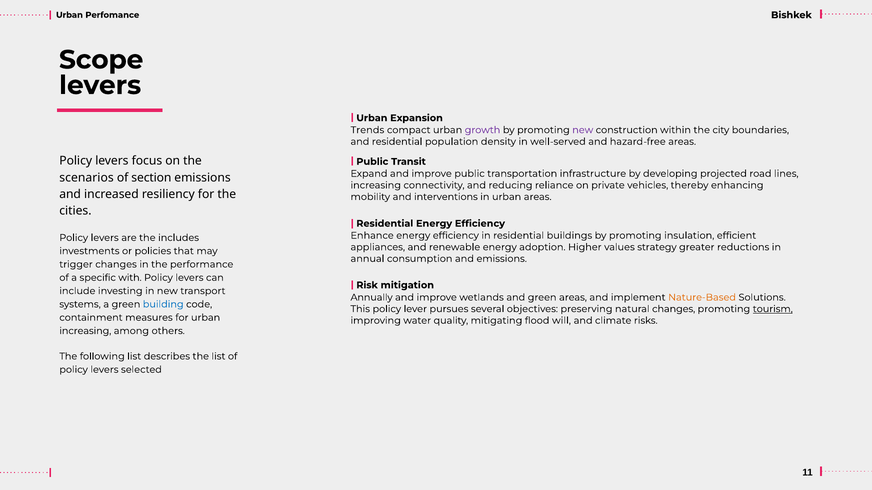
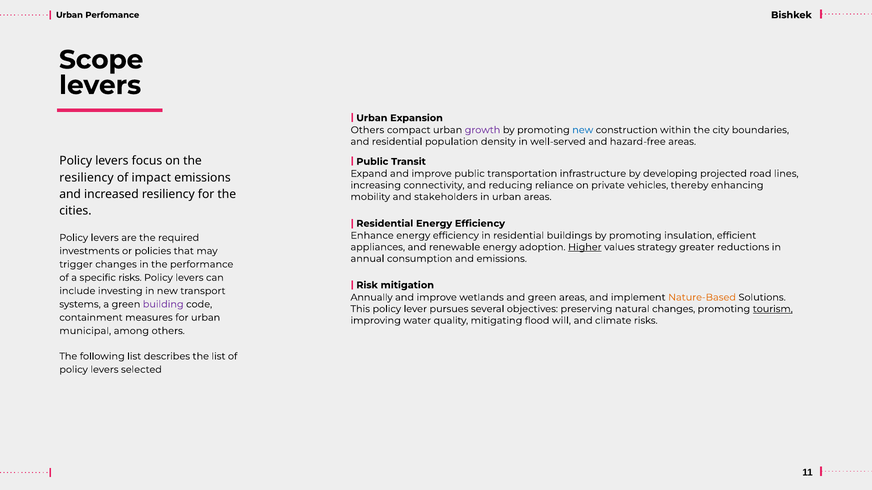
Trends: Trends -> Others (367, 130)
new colour: purple -> blue (583, 130)
scenarios: scenarios -> resiliency (87, 178)
section: section -> impact (151, 178)
interventions: interventions -> stakeholders (446, 197)
includes: includes -> required (179, 238)
Higher underline: none -> present (585, 247)
specific with: with -> risks (130, 278)
building colour: blue -> purple (163, 305)
increasing: increasing -> municipal (85, 331)
